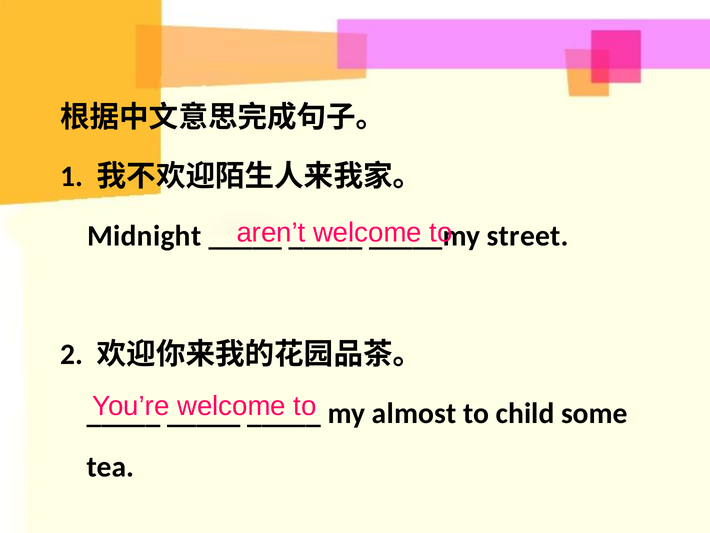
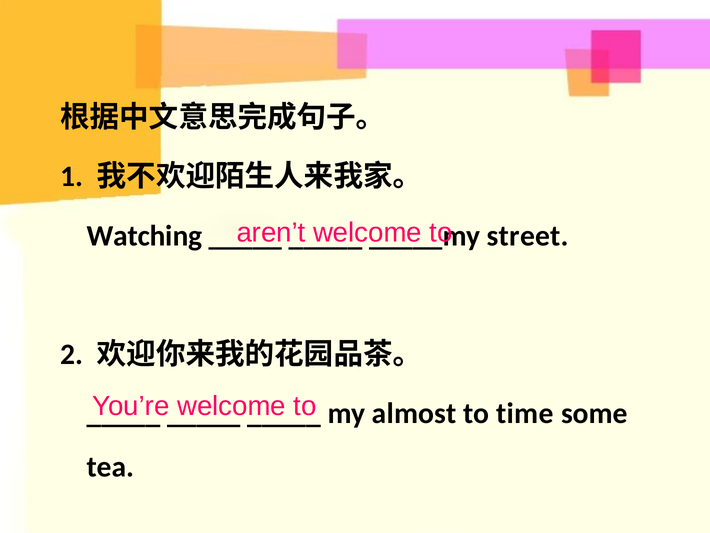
Midnight: Midnight -> Watching (145, 236)
child: child -> time (525, 413)
